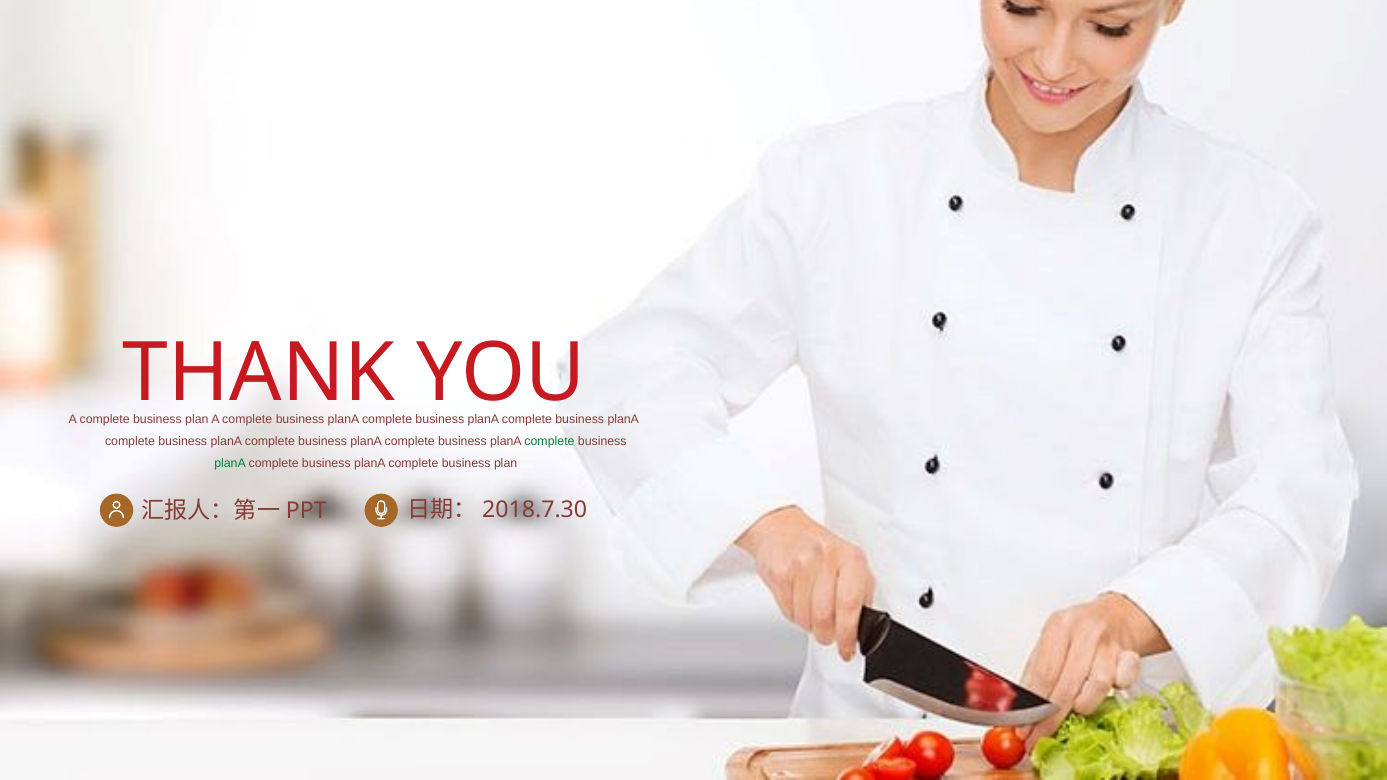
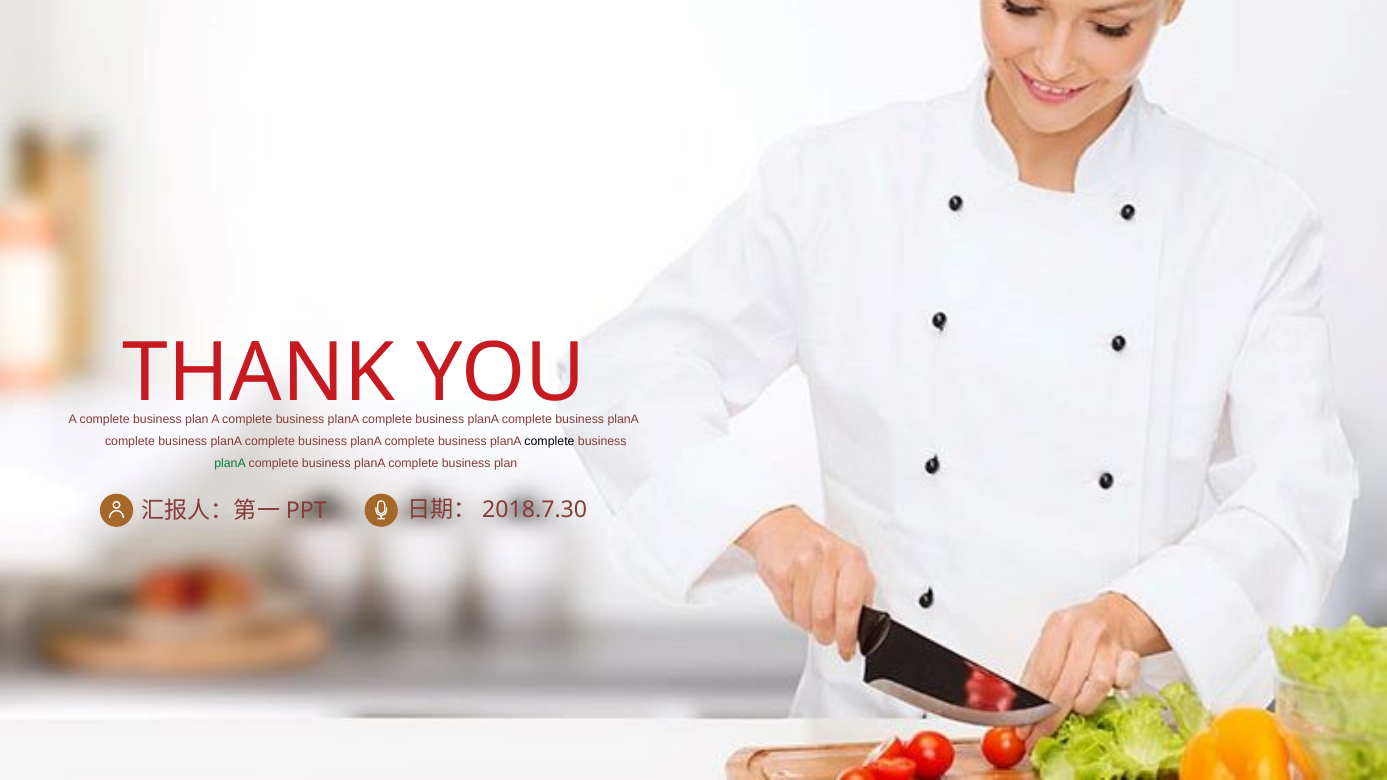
complete colour: green -> black (549, 441)
